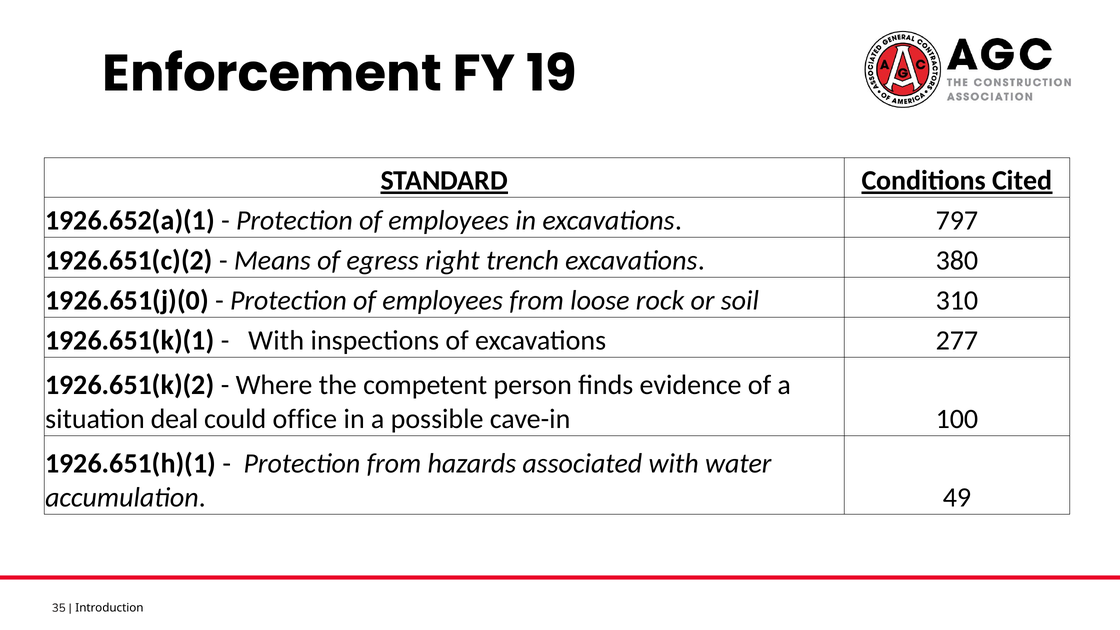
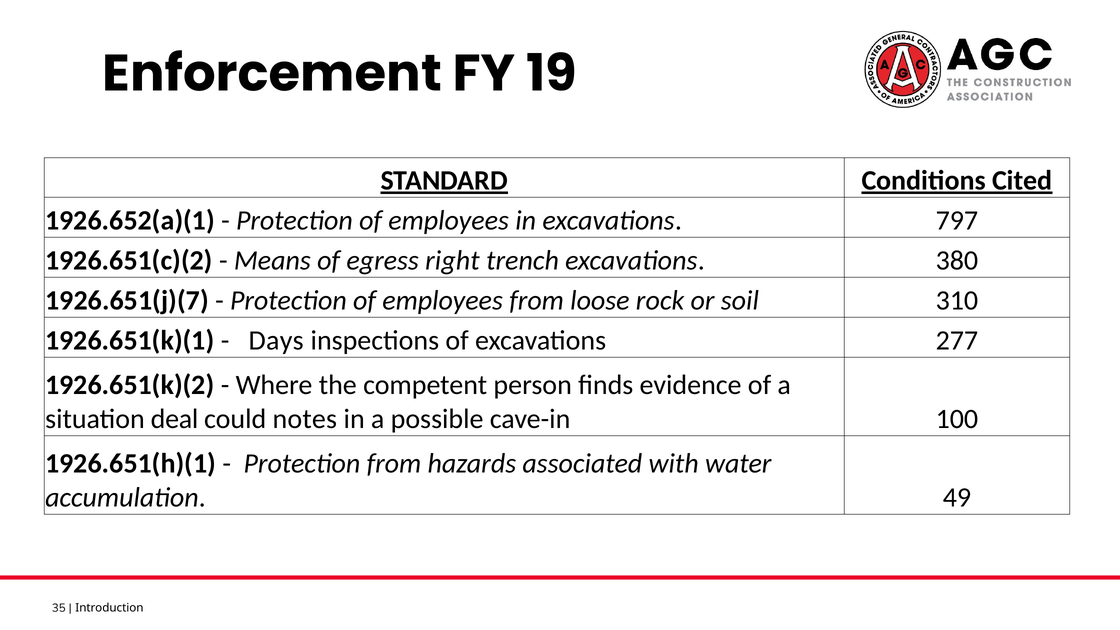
1926.651(j)(0: 1926.651(j)(0 -> 1926.651(j)(7 (127, 300)
With: With -> Days (276, 340)
office: office -> notes (305, 419)
